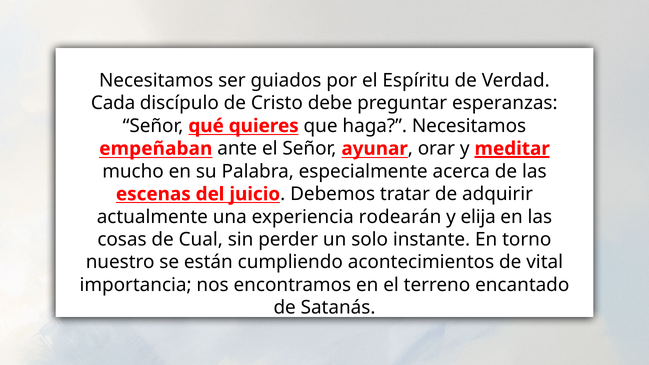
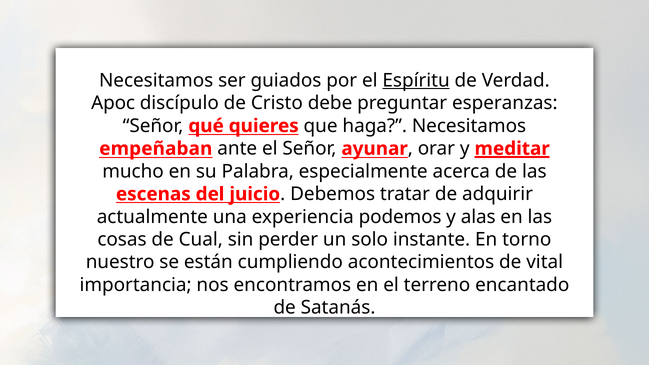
Espíritu underline: none -> present (416, 80)
Cada: Cada -> Apoc (113, 103)
rodearán: rodearán -> podemos (400, 217)
elija: elija -> alas (478, 217)
